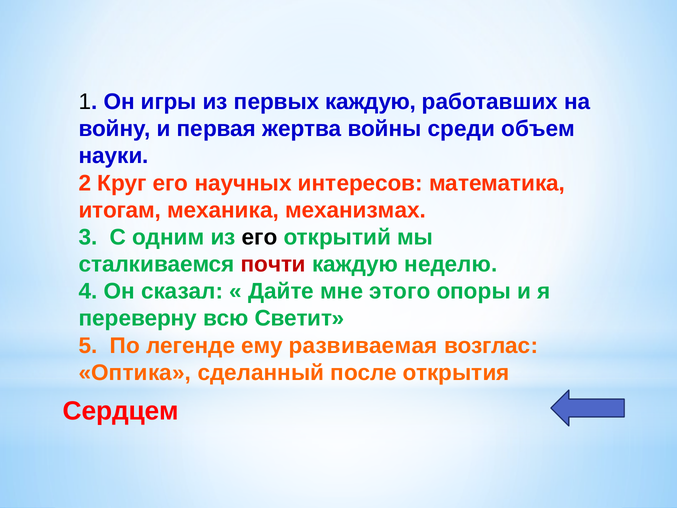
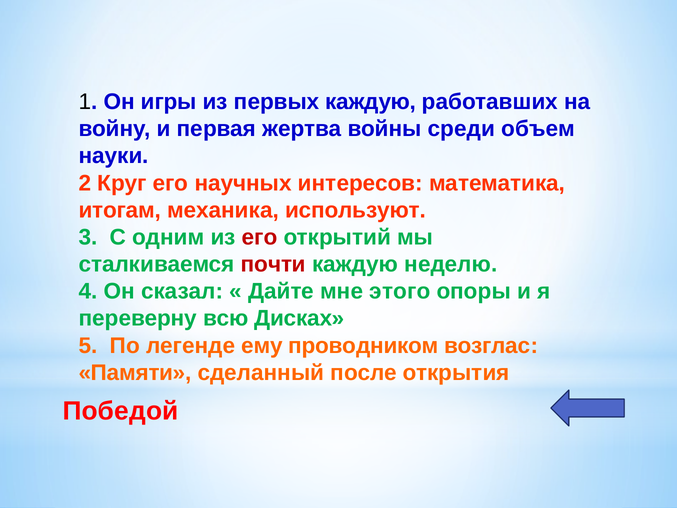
механизмах: механизмах -> используют (356, 210)
его colour: black -> red (260, 237)
Светит: Светит -> Дисках (299, 318)
развиваемая: развиваемая -> проводником (363, 345)
Оптика: Оптика -> Памяти (135, 373)
Сердцем: Сердцем -> Победой (121, 411)
